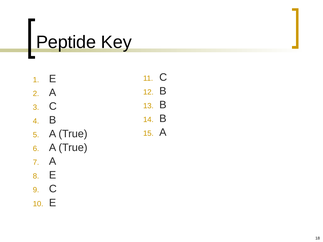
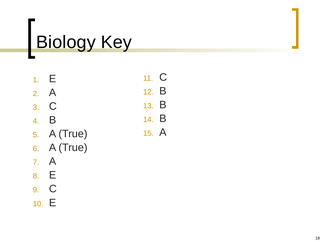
Peptide: Peptide -> Biology (66, 42)
